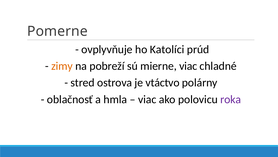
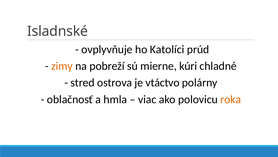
Pomerne: Pomerne -> Isladnské (58, 31)
mierne viac: viac -> kúri (188, 66)
roka colour: purple -> orange (231, 99)
